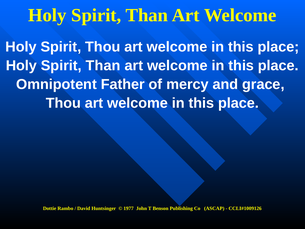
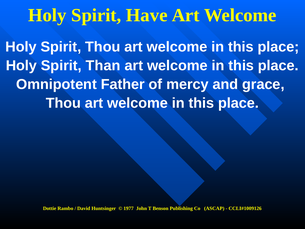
Than: Than -> Have (147, 15)
